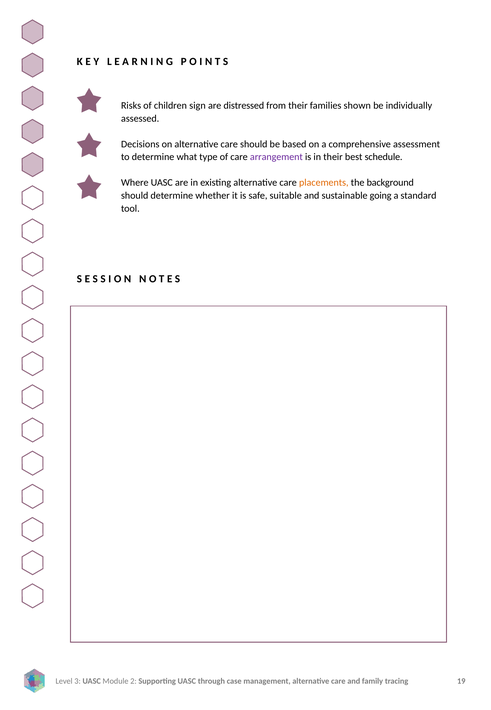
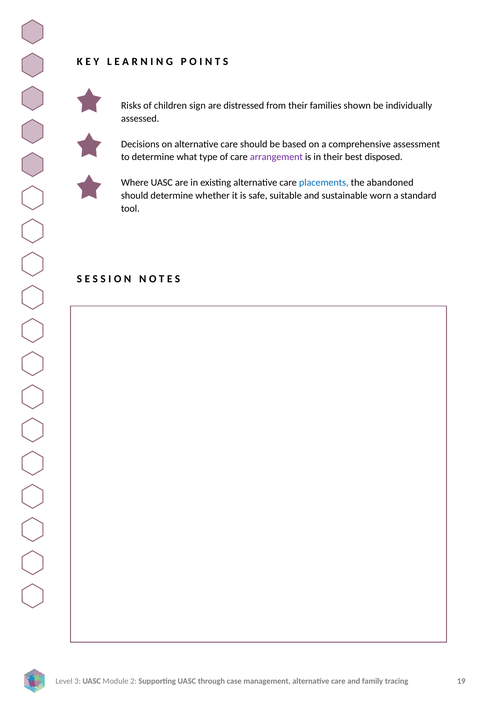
schedule: schedule -> disposed (384, 157)
placements colour: orange -> blue (324, 182)
background: background -> abandoned (390, 182)
going: going -> worn (381, 195)
